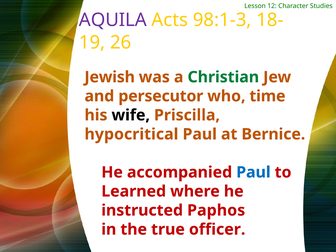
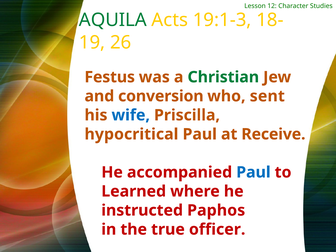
AQUILA colour: purple -> green (113, 20)
98:1-3: 98:1-3 -> 19:1-3 (222, 20)
Jewish: Jewish -> Festus (110, 77)
persecutor: persecutor -> conversion (161, 96)
time: time -> sent (267, 96)
wife colour: black -> blue (131, 115)
Bernice: Bernice -> Receive (273, 134)
